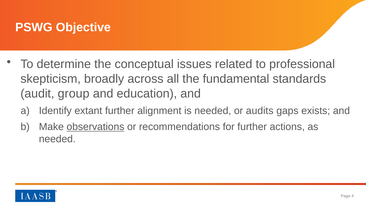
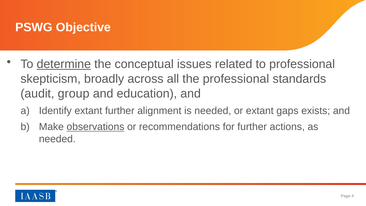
determine underline: none -> present (64, 64)
the fundamental: fundamental -> professional (236, 79)
or audits: audits -> extant (260, 111)
